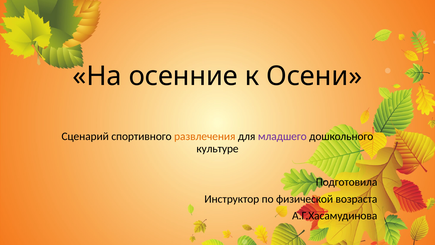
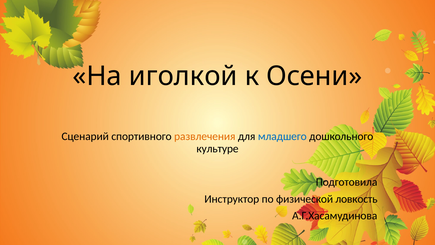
осенние: осенние -> иголкой (183, 76)
младшего colour: purple -> blue (282, 136)
возраста: возраста -> ловкость (356, 199)
